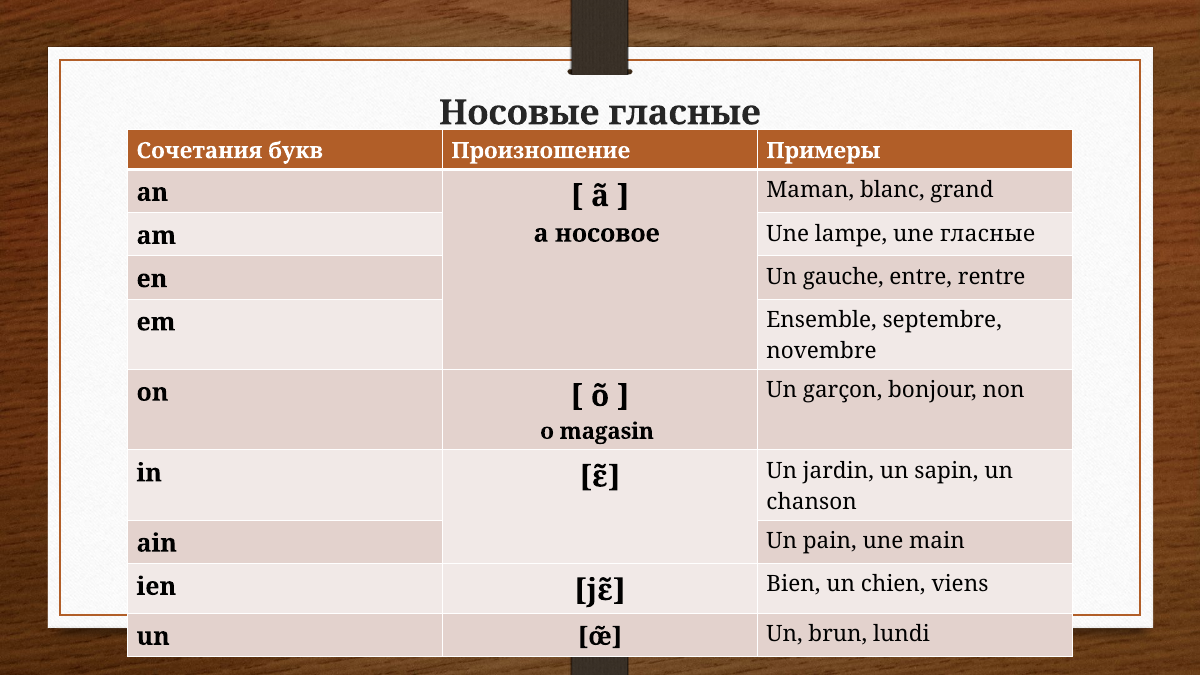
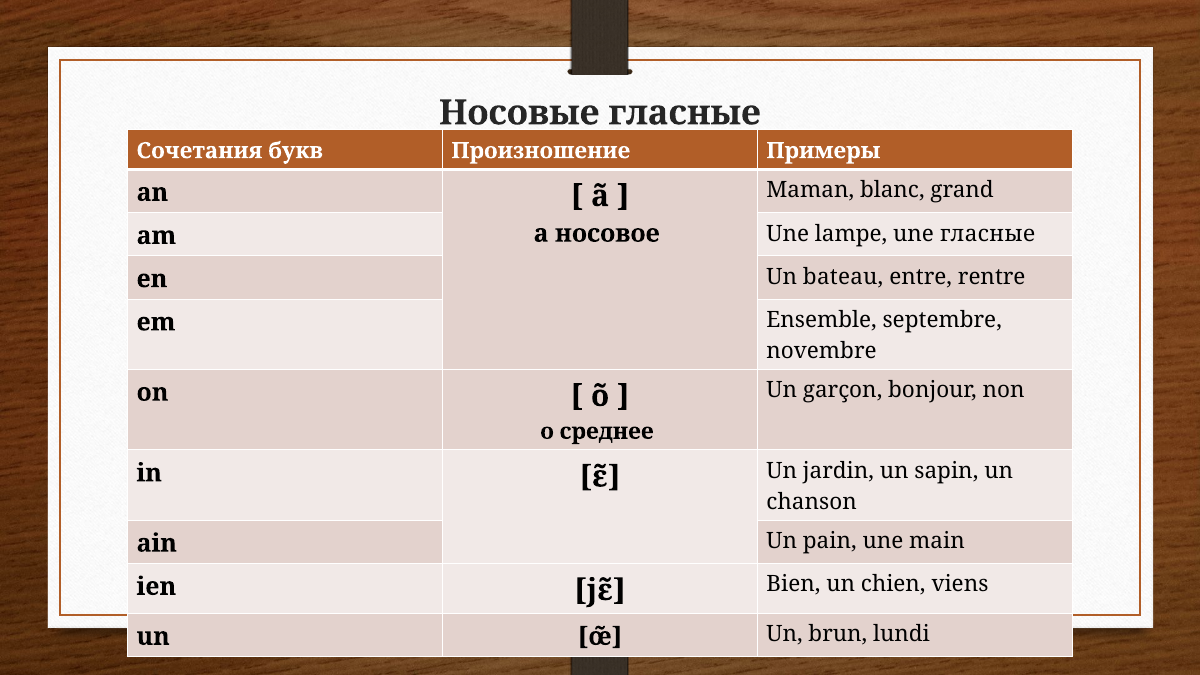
gauche: gauche -> bateau (843, 277)
magasin: magasin -> среднее (607, 431)
